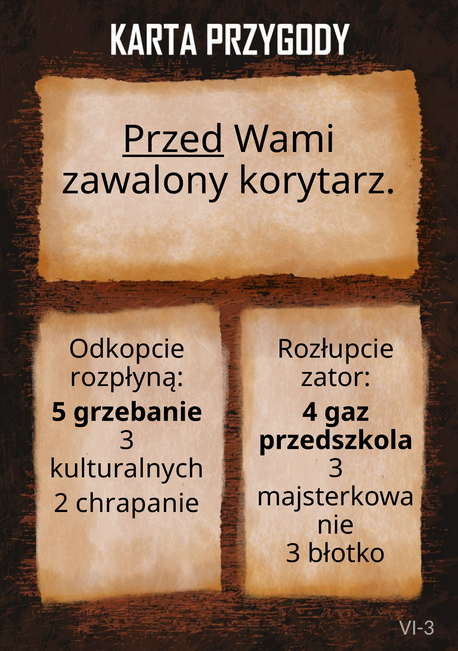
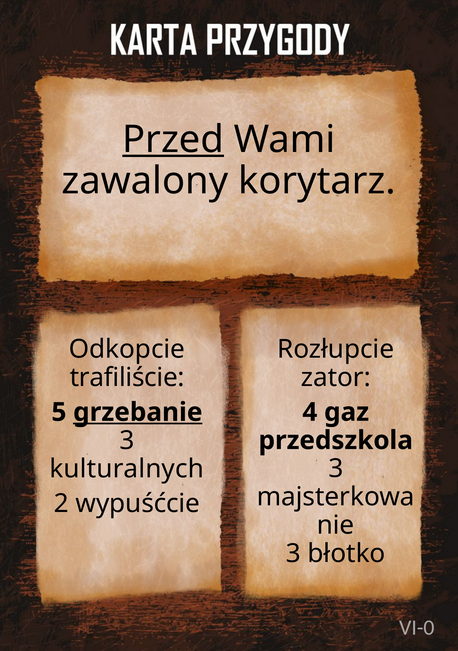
rozpłyną: rozpłyną -> trafiliście (127, 377)
grzebanie underline: none -> present (138, 412)
chrapanie: chrapanie -> wypuśćcie (138, 503)
VI-3: VI-3 -> VI-0 (417, 627)
